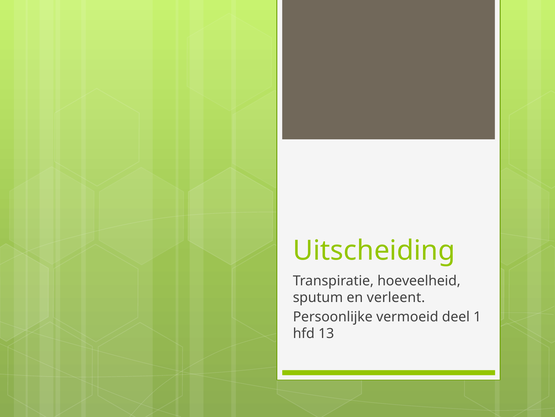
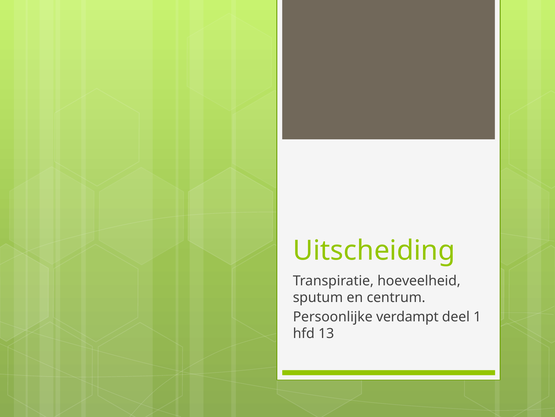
verleent: verleent -> centrum (396, 297)
vermoeid: vermoeid -> verdampt (407, 316)
